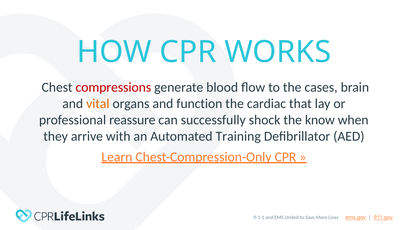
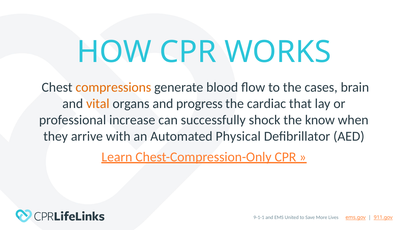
compressions colour: red -> orange (113, 87)
function: function -> progress (199, 103)
reassure: reassure -> increase (132, 120)
Training: Training -> Physical (238, 136)
